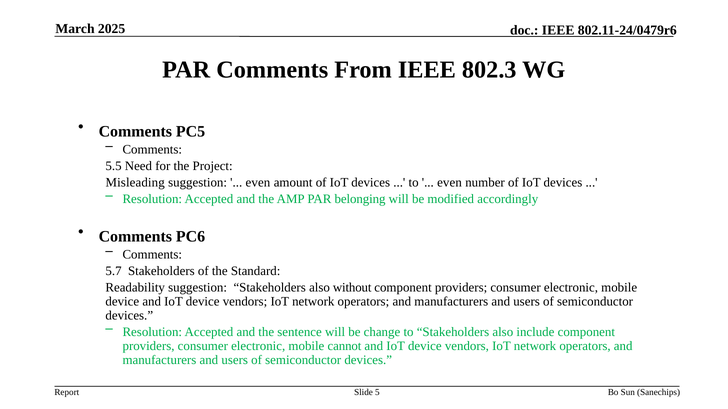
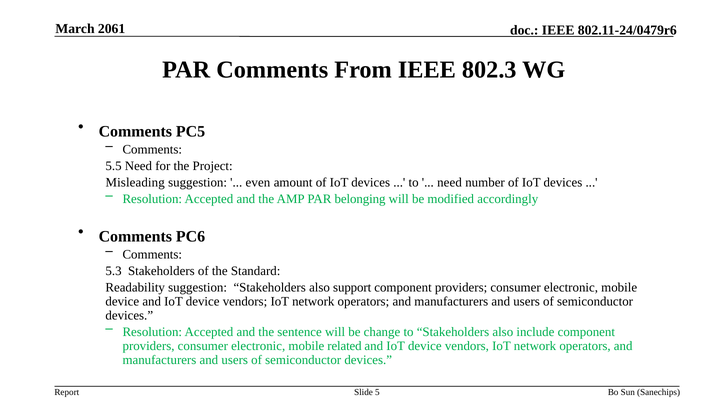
2025: 2025 -> 2061 (112, 29)
even: even -> need (449, 183)
5.7: 5.7 -> 5.3 (114, 271)
without: without -> support (352, 288)
cannot: cannot -> related (344, 346)
